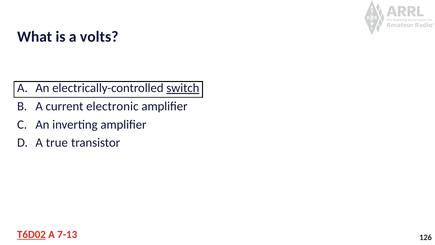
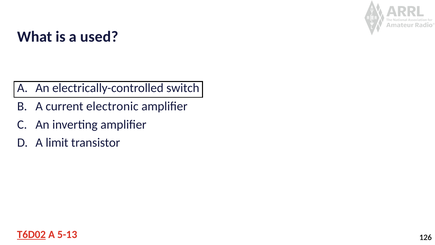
volts: volts -> used (99, 37)
switch underline: present -> none (183, 88)
true: true -> limit (57, 143)
7-13: 7-13 -> 5-13 (67, 234)
